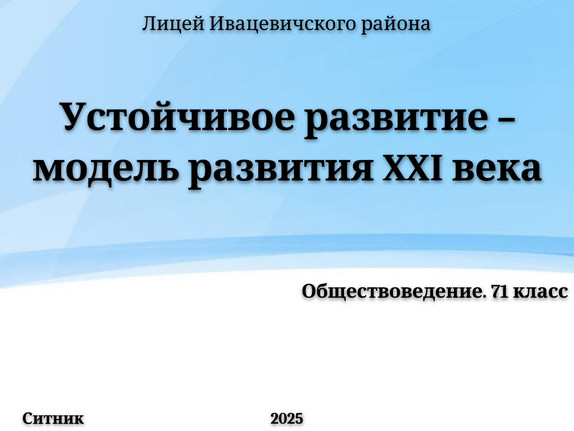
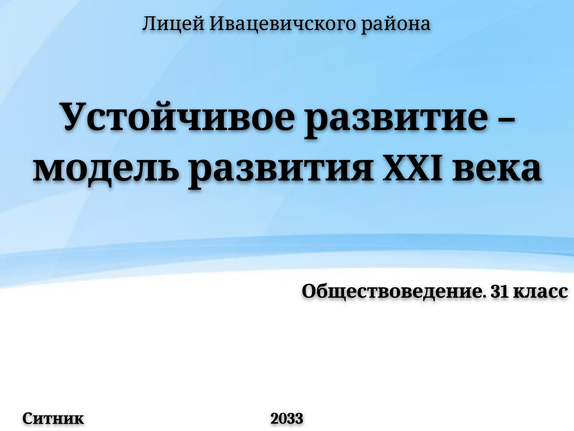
71: 71 -> 31 (500, 291)
2025: 2025 -> 2033 (287, 418)
